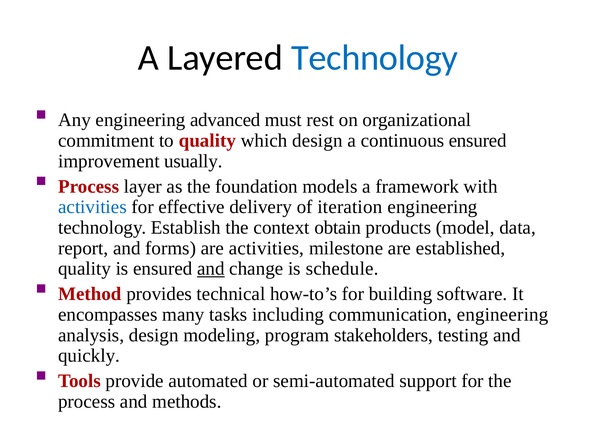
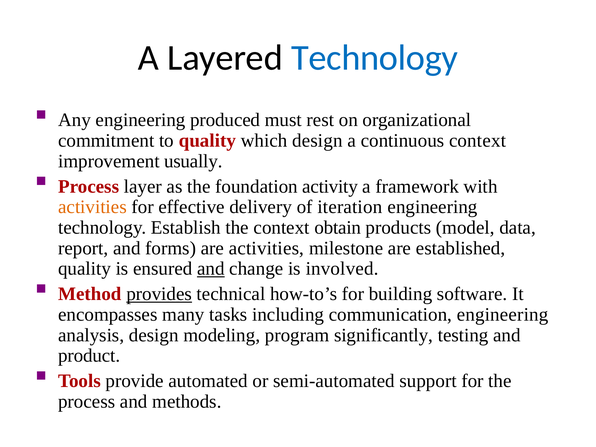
advanced: advanced -> produced (225, 120)
continuous ensured: ensured -> context (478, 141)
models: models -> activity (330, 186)
activities colour: blue -> orange (92, 207)
schedule: schedule -> involved (342, 269)
provides underline: none -> present (159, 294)
stakeholders: stakeholders -> significantly (384, 335)
quickly: quickly -> product (89, 356)
